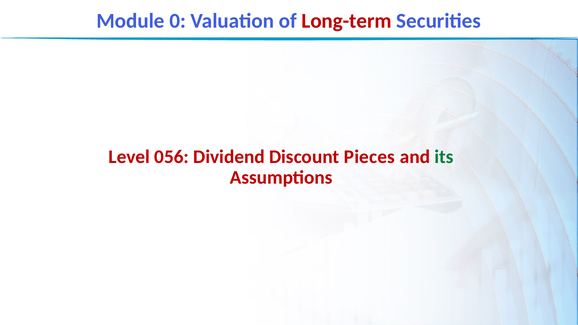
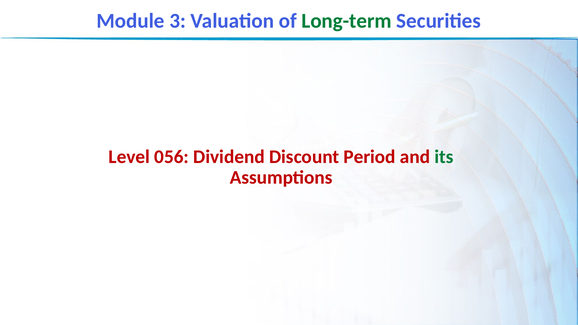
0: 0 -> 3 (178, 21)
Long-term colour: red -> green (347, 21)
Pieces: Pieces -> Period (370, 157)
